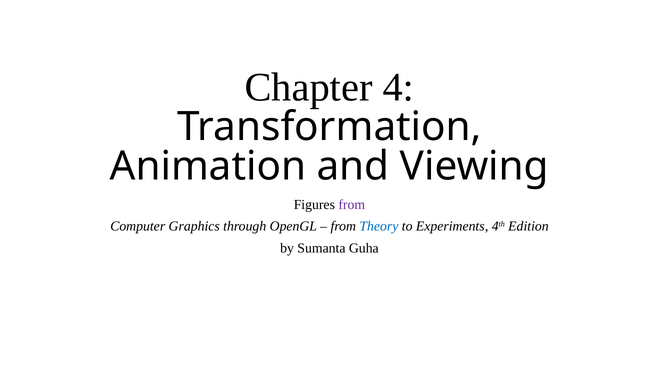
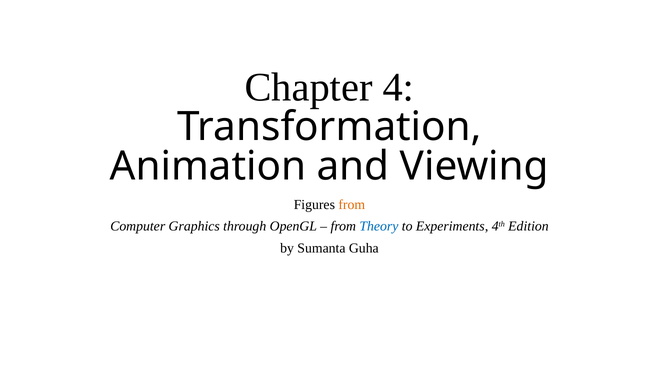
from colour: purple -> orange (352, 205)
